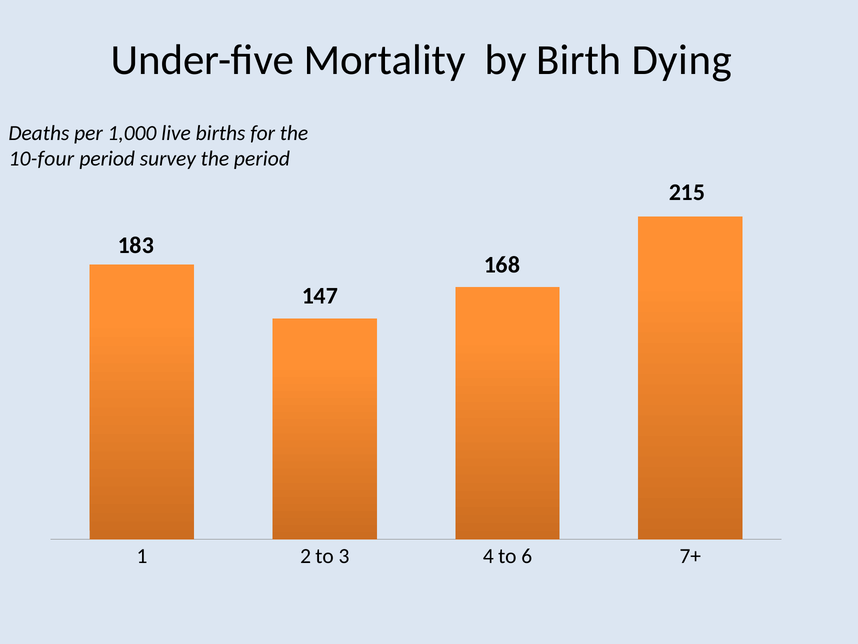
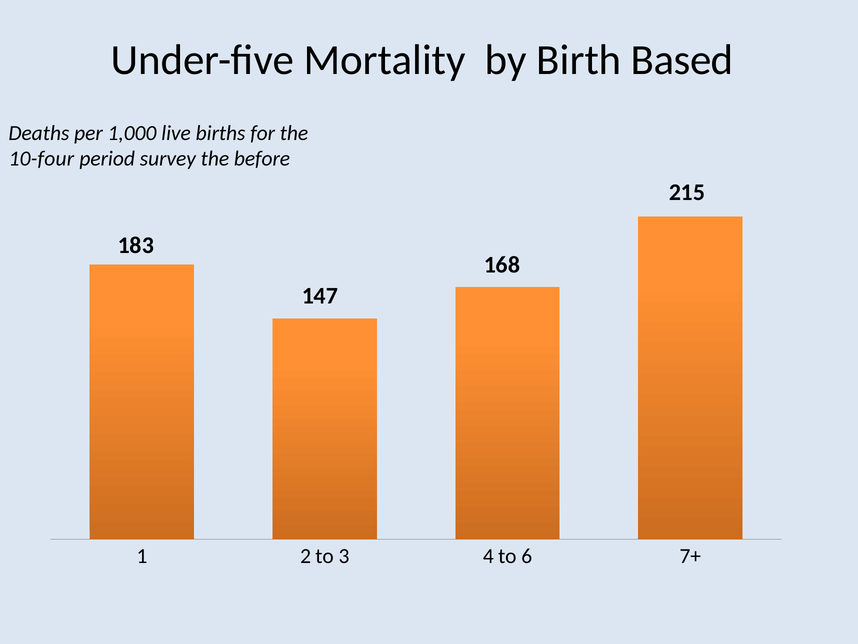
Dying: Dying -> Based (682, 60)
the period: period -> before (262, 159)
